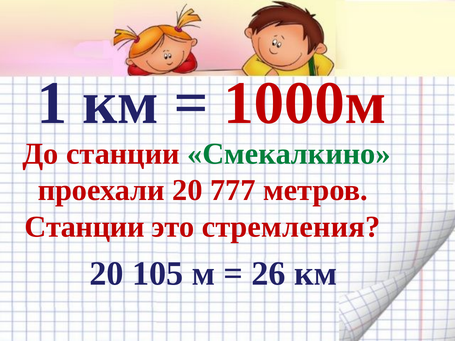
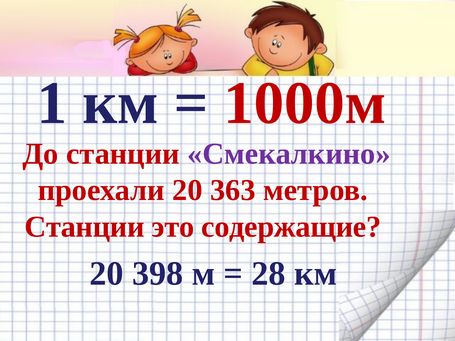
Смекалкино colour: green -> purple (289, 154)
777: 777 -> 363 (233, 190)
стремления: стремления -> содержащие (291, 227)
105: 105 -> 398 (158, 274)
26: 26 -> 28 (268, 274)
